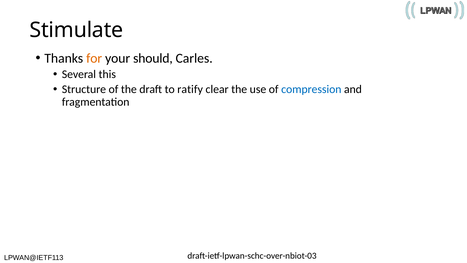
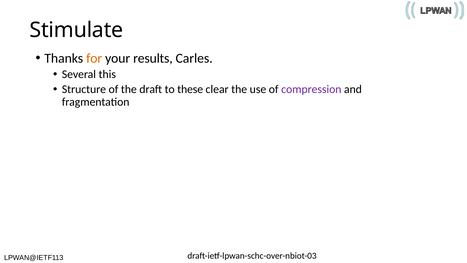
should: should -> results (153, 58)
ratify: ratify -> these (190, 89)
compression colour: blue -> purple (311, 89)
